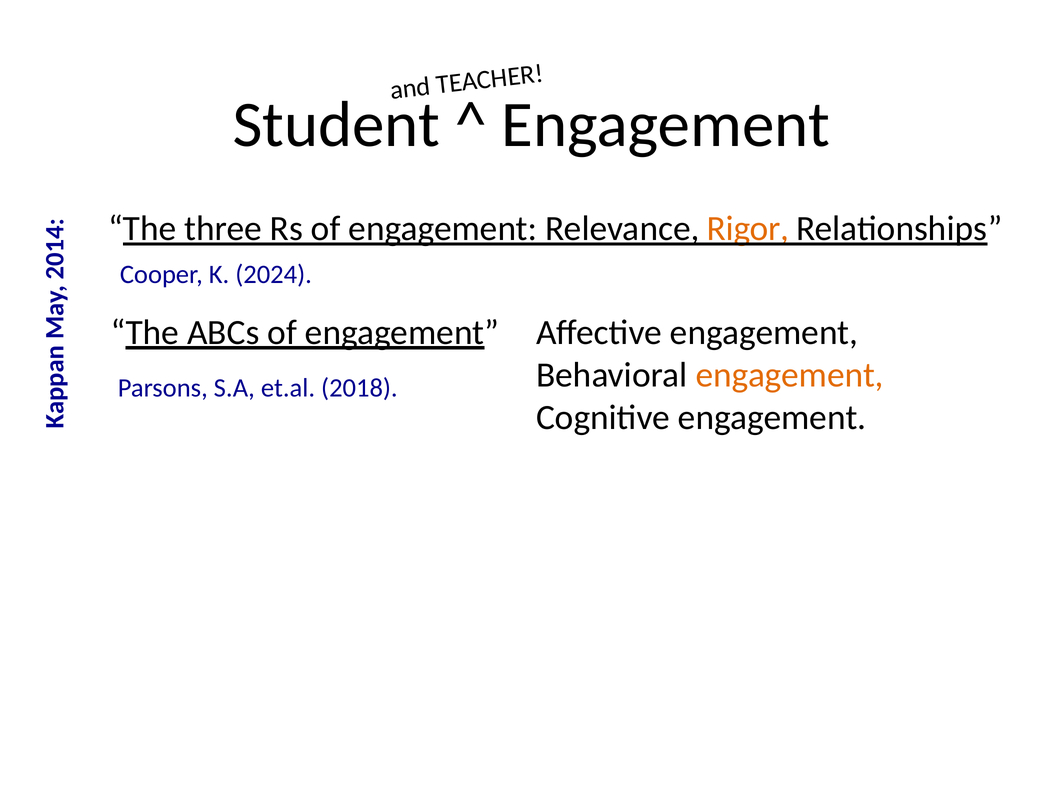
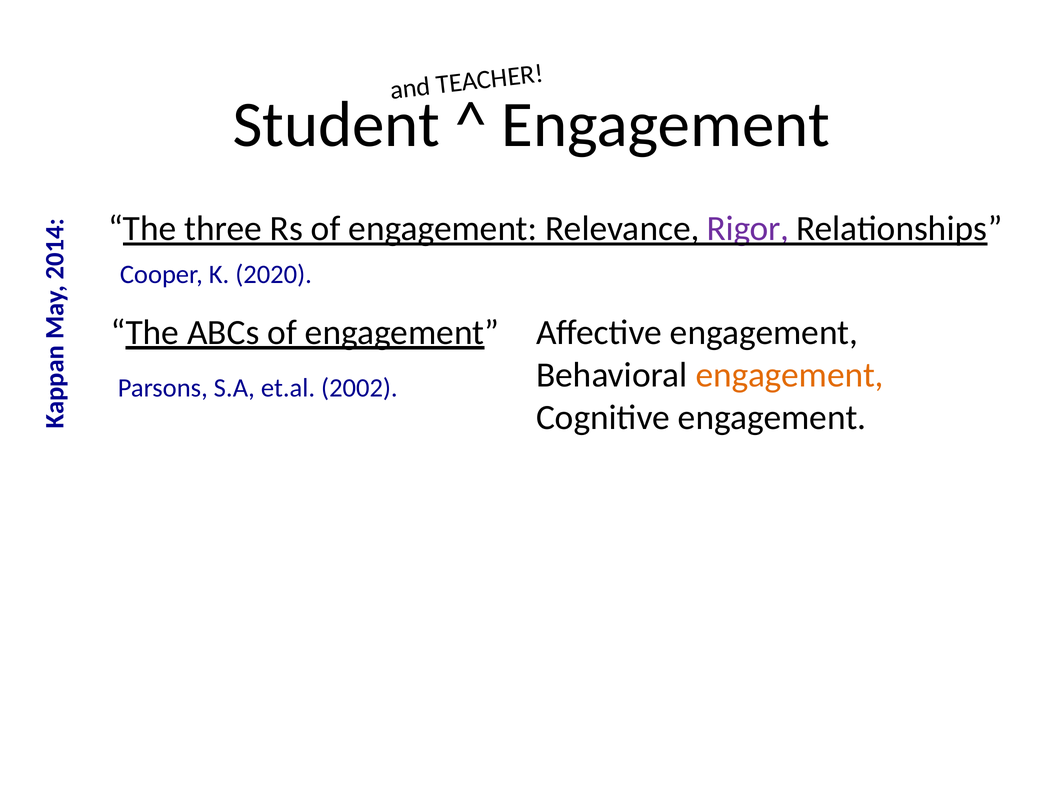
Rigor colour: orange -> purple (748, 228)
2024: 2024 -> 2020 (274, 274)
2018: 2018 -> 2002 (359, 388)
